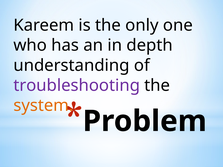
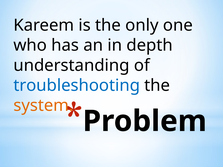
troubleshooting colour: purple -> blue (77, 86)
